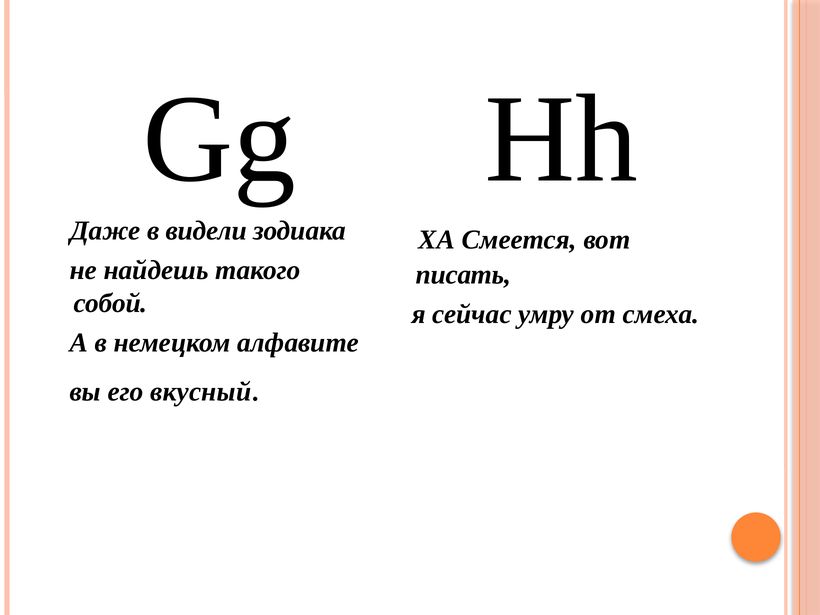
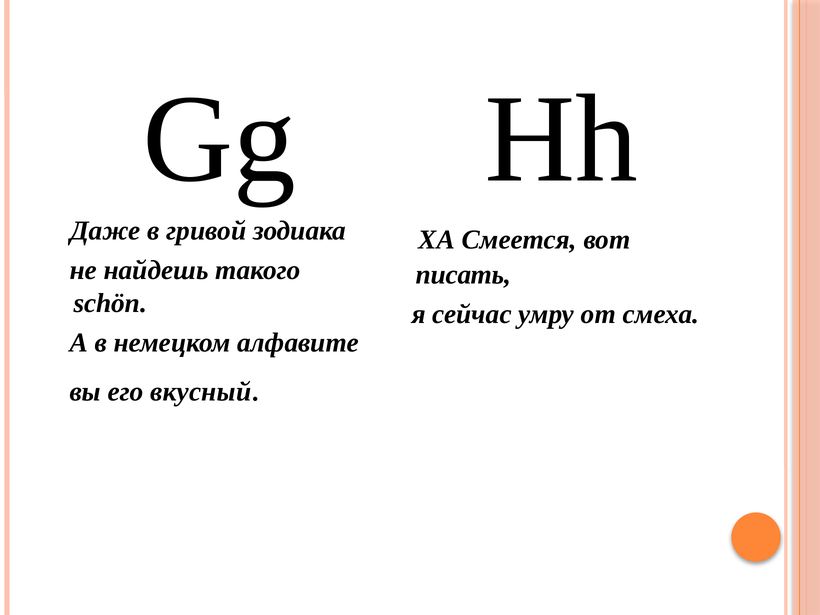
видели: видели -> гривой (206, 231)
собой: собой -> schön (110, 303)
